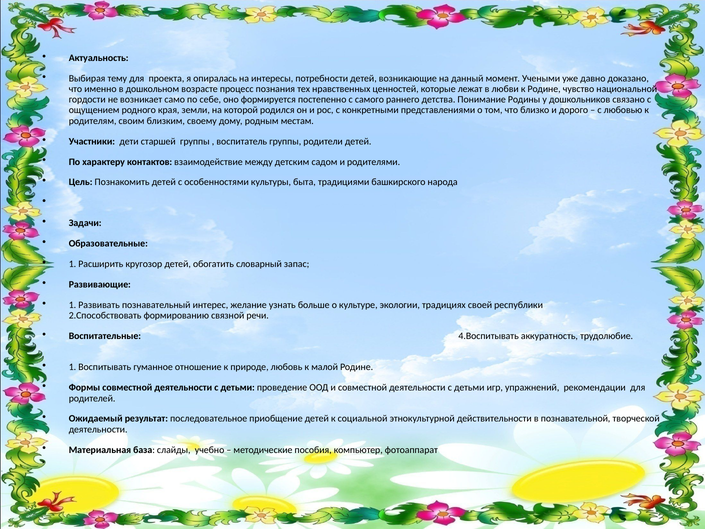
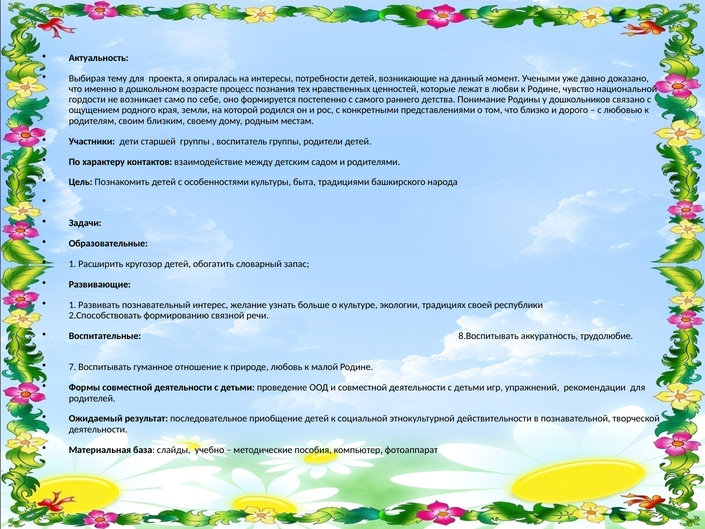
4.Воспитывать: 4.Воспитывать -> 8.Воспитывать (489, 336)
1: 1 -> 7 (72, 367)
